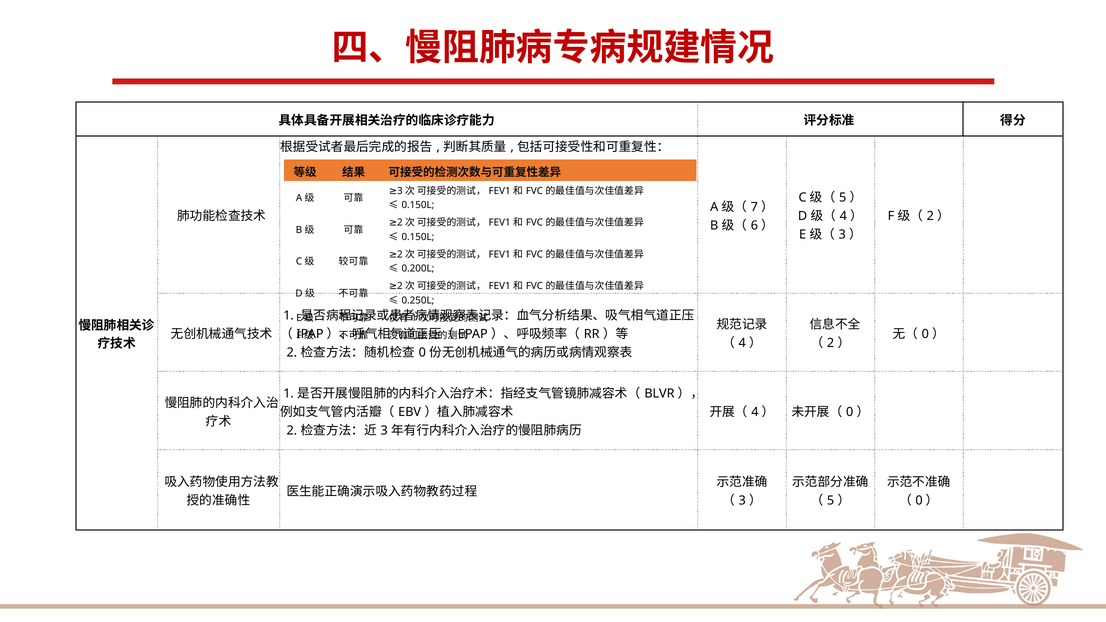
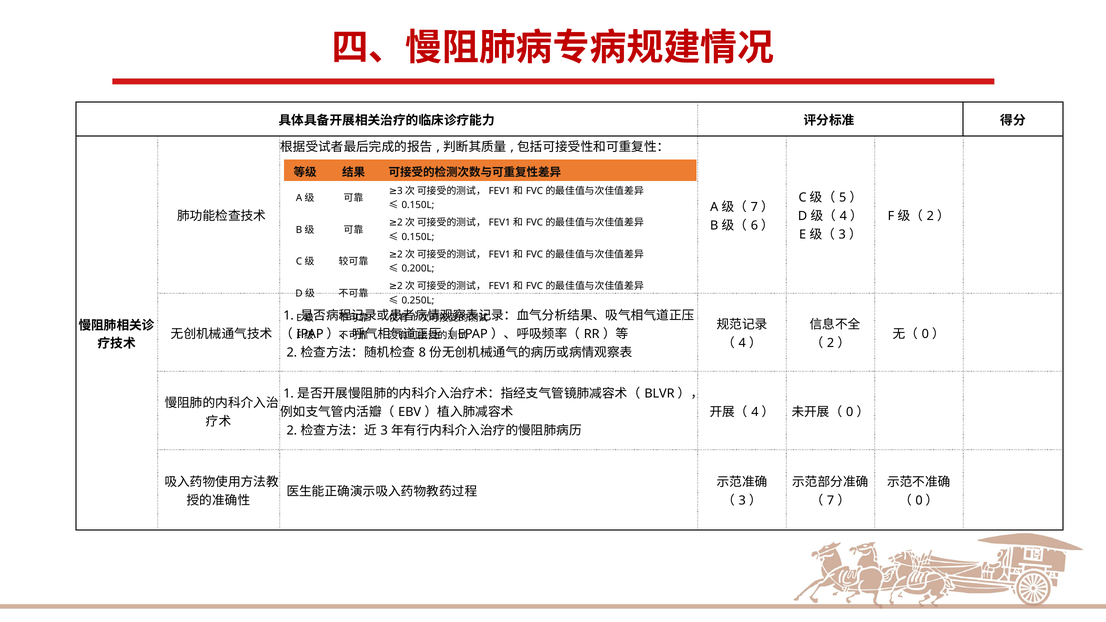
0: 0 -> 8 (422, 352)
5: 5 -> 7 (831, 501)
